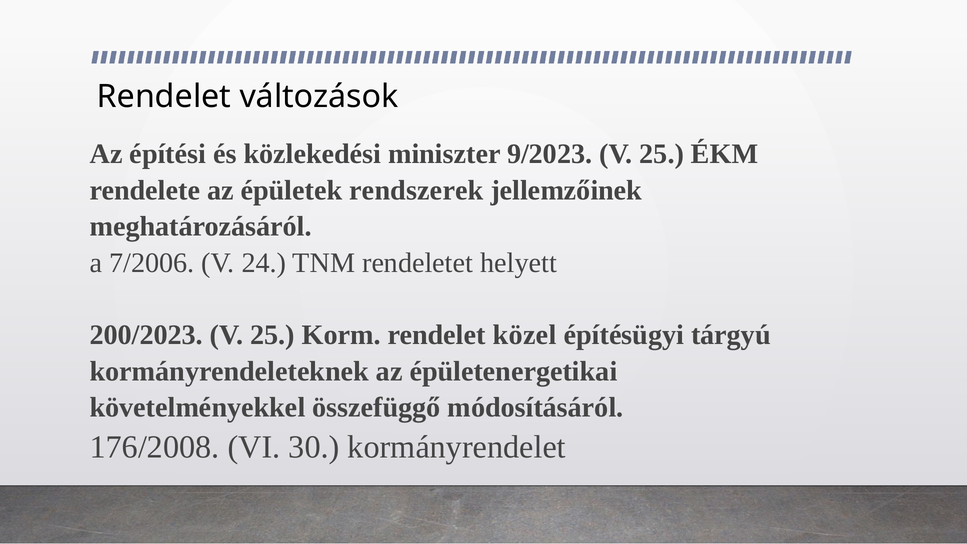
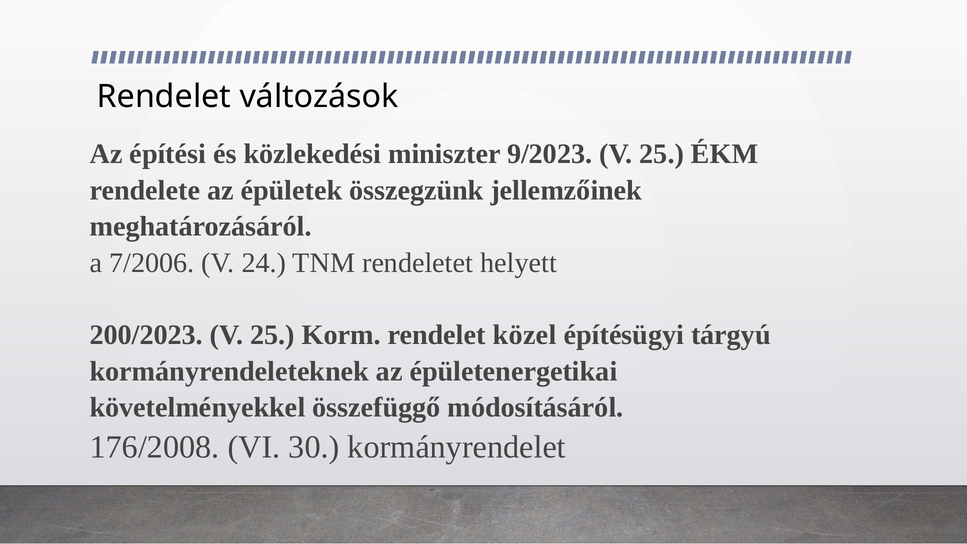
rendszerek: rendszerek -> összegzünk (416, 190)
